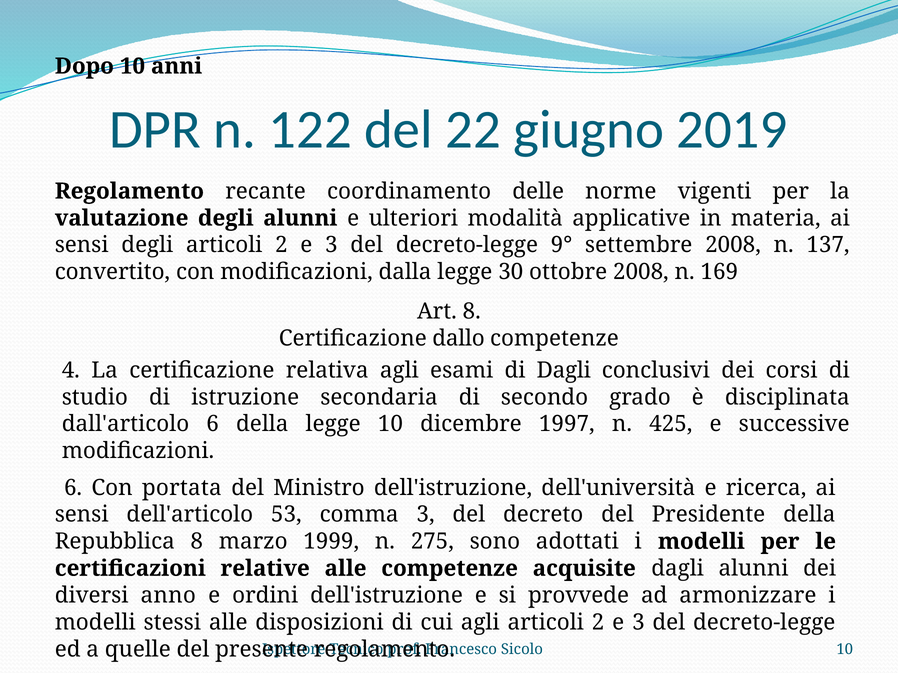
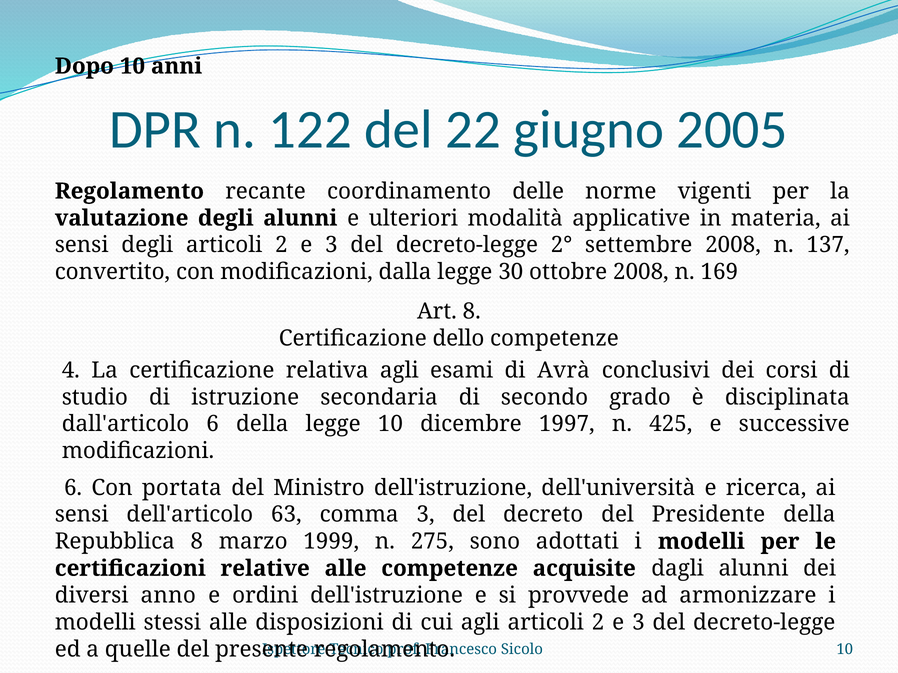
2019: 2019 -> 2005 (732, 130)
9°: 9° -> 2° (561, 245)
dallo: dallo -> dello (459, 339)
di Dagli: Dagli -> Avrà (564, 370)
53: 53 -> 63 (286, 515)
